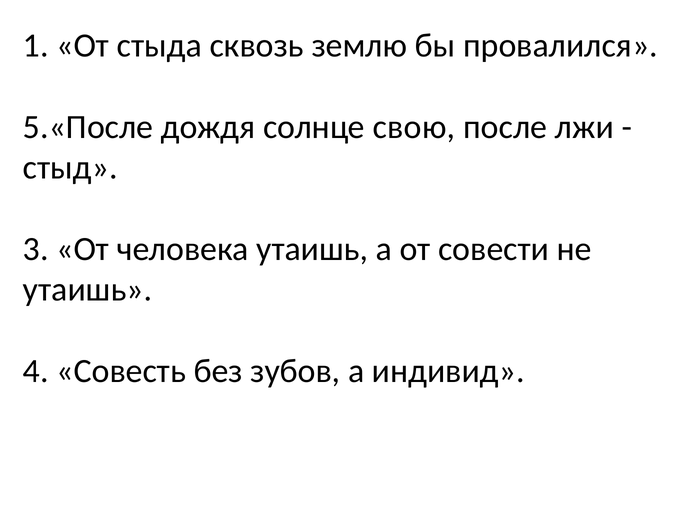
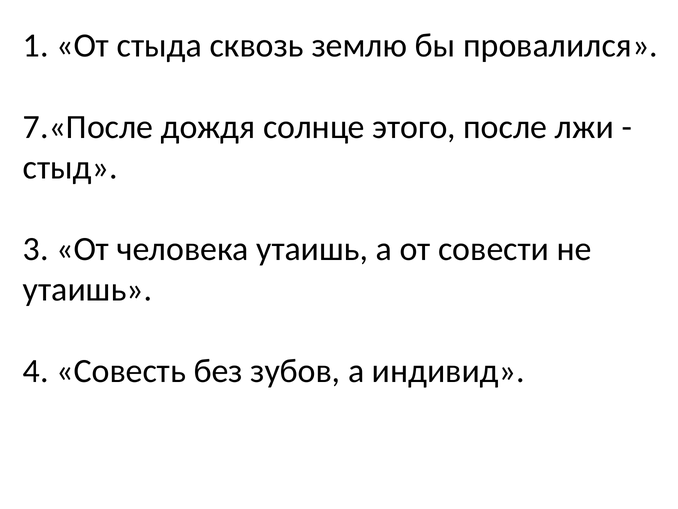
5.«После: 5.«После -> 7.«После (88, 127)
свою: свою -> этого (414, 127)
